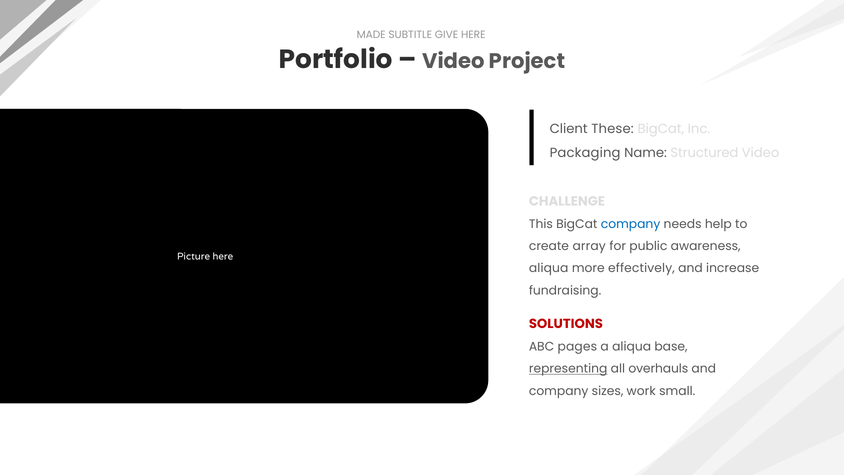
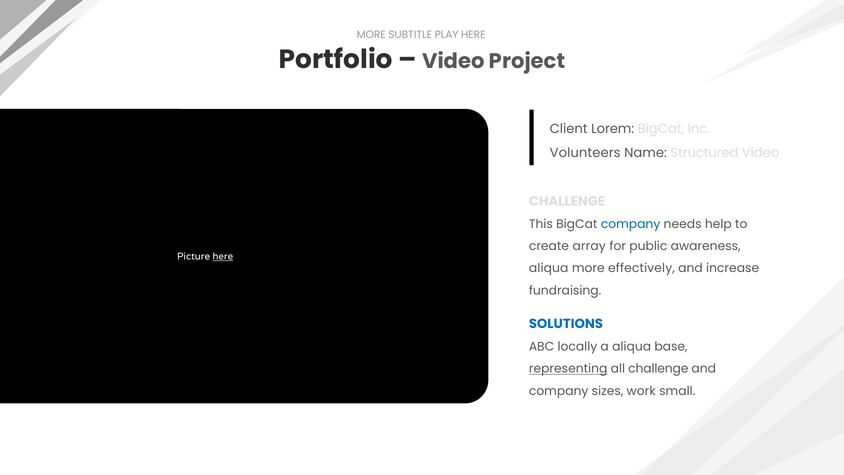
MADE: MADE -> MORE (371, 35)
GIVE: GIVE -> PLAY (447, 35)
These: These -> Lorem (613, 129)
Packaging: Packaging -> Volunteers (585, 153)
here underline: none -> present (223, 257)
SOLUTIONS colour: red -> blue (566, 324)
pages: pages -> locally (577, 347)
all overhauls: overhauls -> challenge (658, 369)
